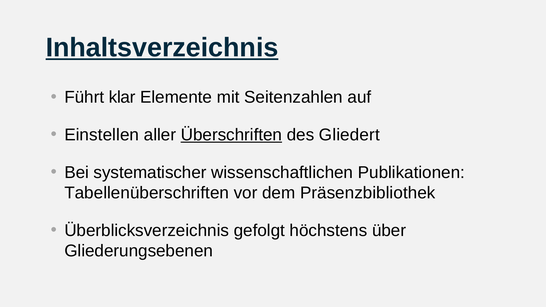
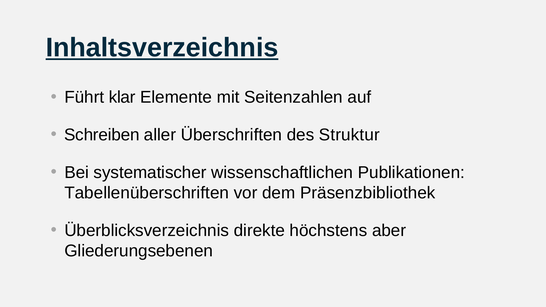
Einstellen: Einstellen -> Schreiben (102, 135)
Überschriften underline: present -> none (231, 135)
Gliedert: Gliedert -> Struktur (349, 135)
gefolgt: gefolgt -> direkte (259, 230)
über: über -> aber (389, 230)
